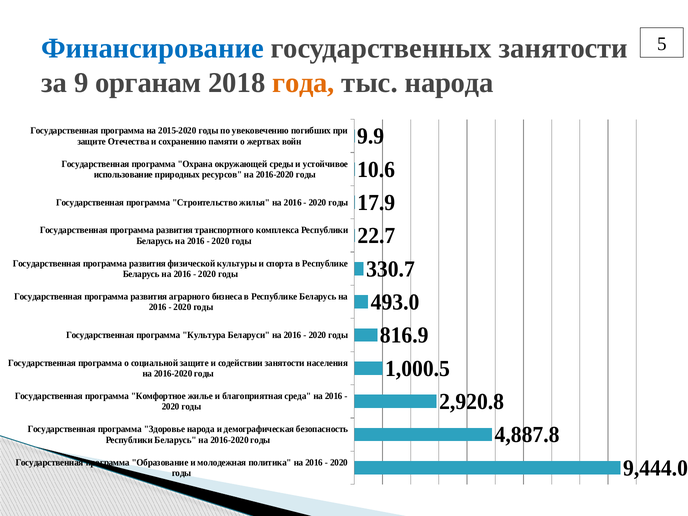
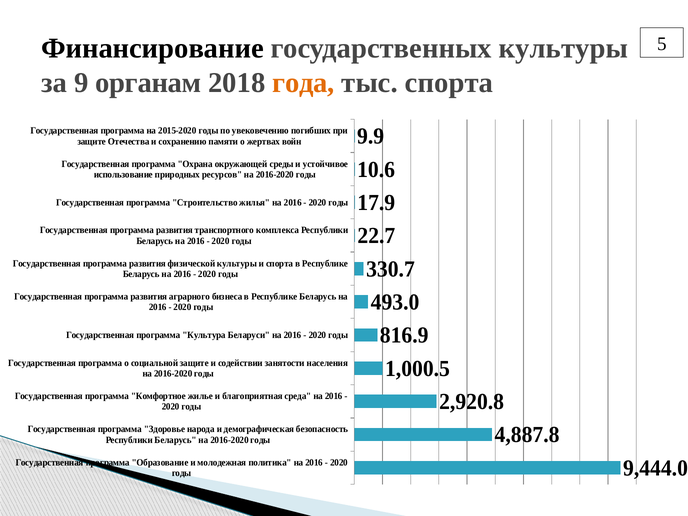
Финансирование colour: blue -> black (152, 48)
государственных занятости: занятости -> культуры (563, 48)
тыс народа: народа -> спорта (449, 83)
